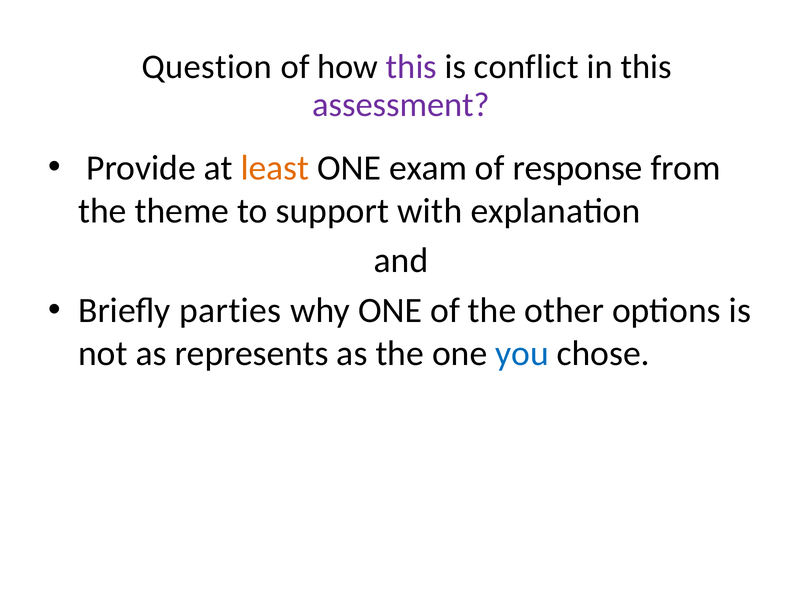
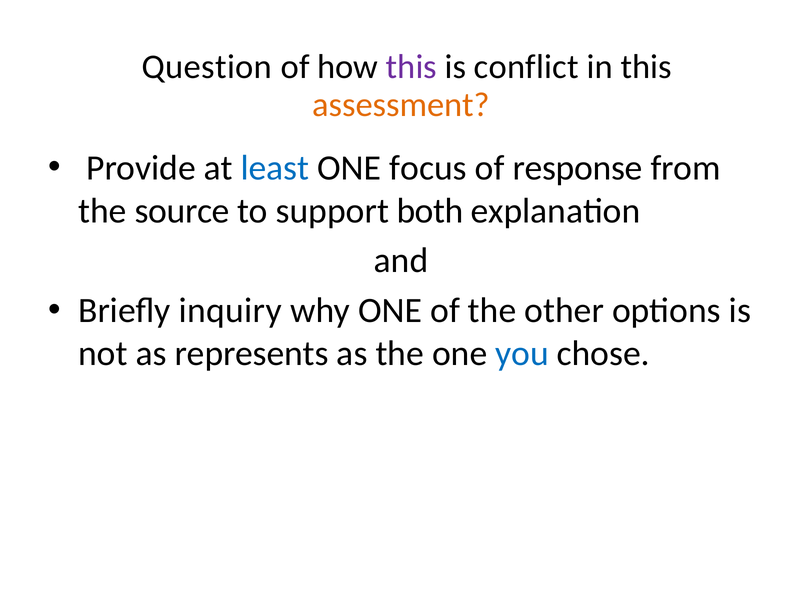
assessment colour: purple -> orange (401, 105)
least colour: orange -> blue (275, 168)
exam: exam -> focus (428, 168)
theme: theme -> source (182, 211)
with: with -> both (430, 211)
parties: parties -> inquiry (230, 311)
